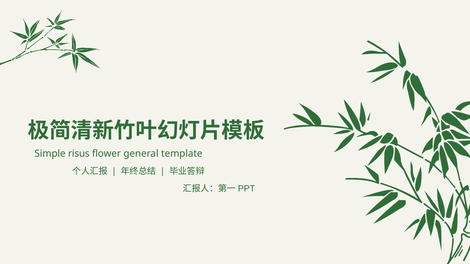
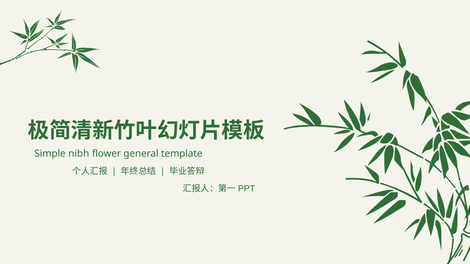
risus: risus -> nibh (79, 154)
